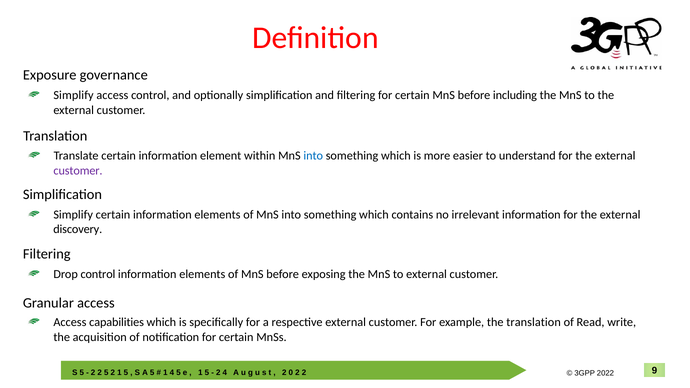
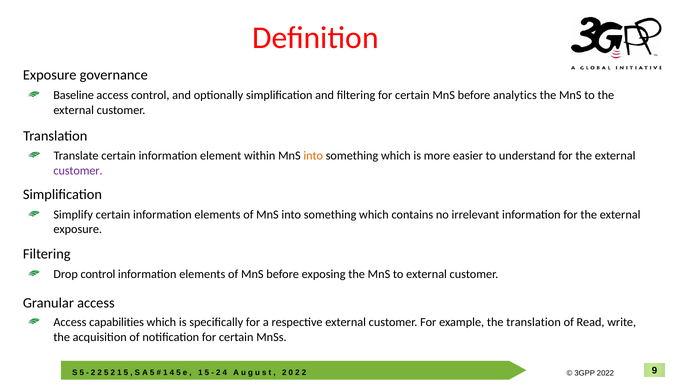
Simplify: Simplify -> Baseline (74, 95)
including: including -> analytics (515, 95)
into colour: blue -> orange (313, 156)
discovery: discovery -> exposure (78, 229)
